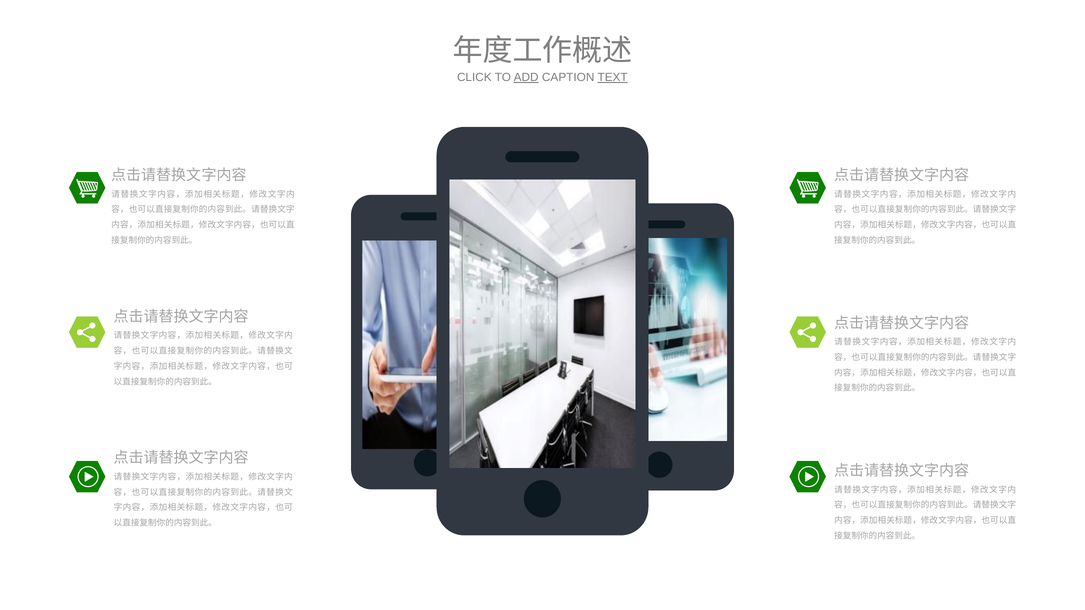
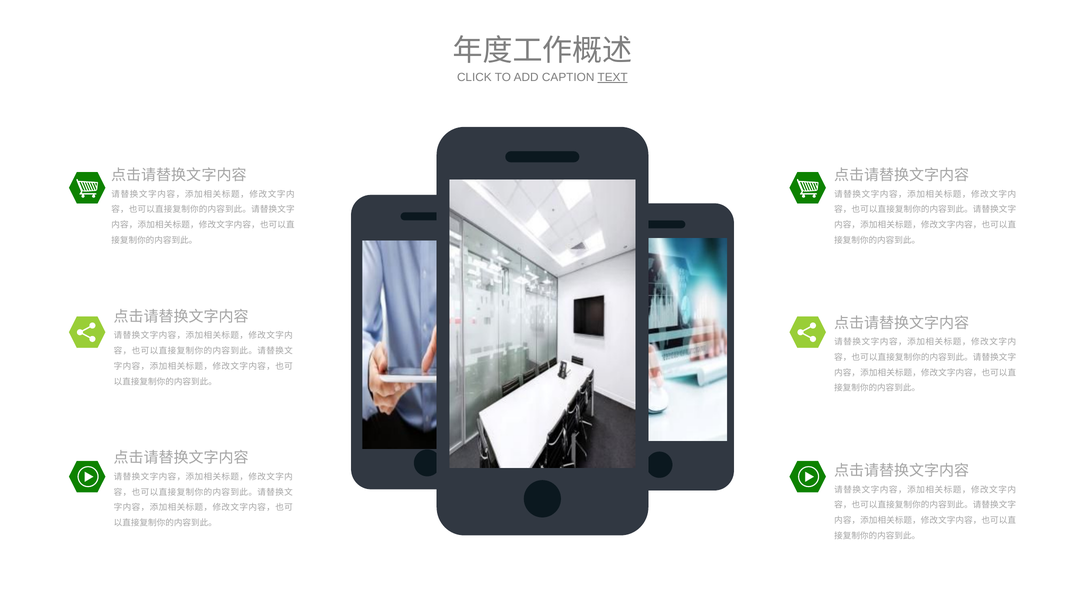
ADD underline: present -> none (526, 77)
